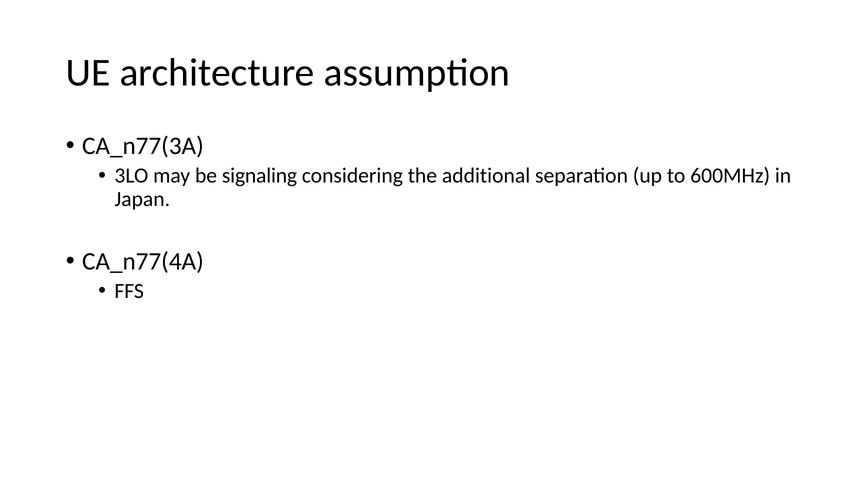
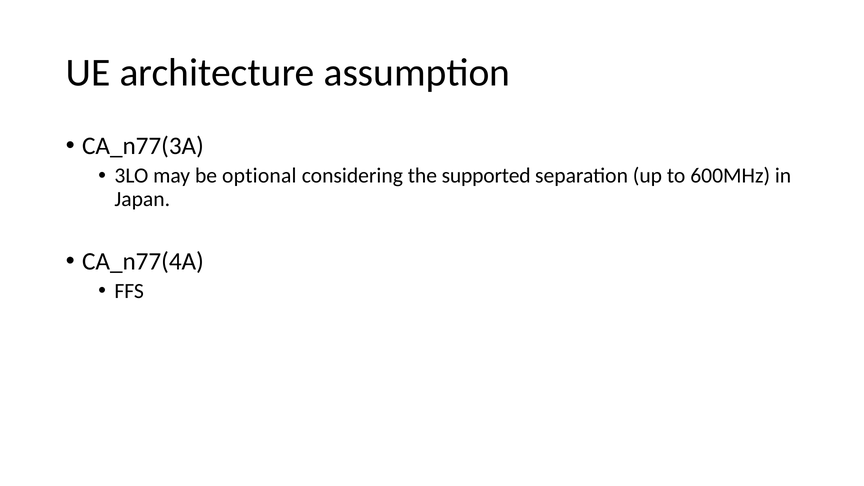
signaling: signaling -> optional (259, 176)
additional: additional -> supported (486, 176)
